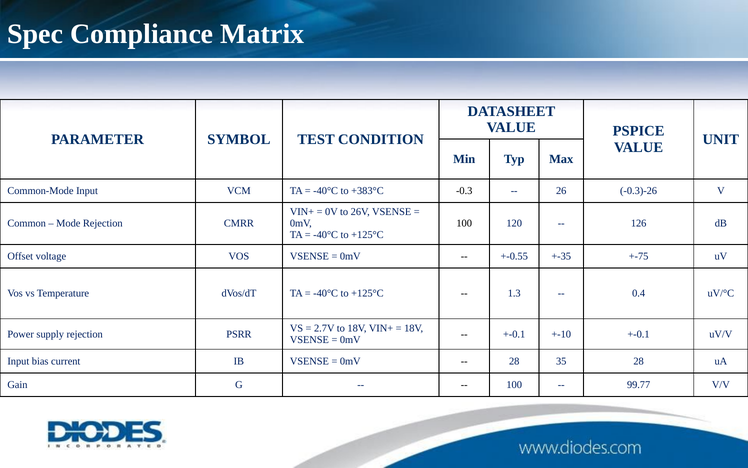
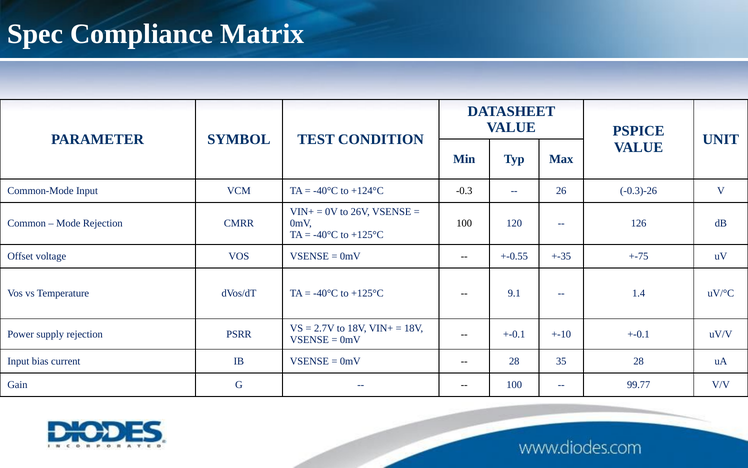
+383°C: +383°C -> +124°C (367, 190)
1.3: 1.3 -> 9.1 (514, 293)
0.4: 0.4 -> 1.4 (639, 293)
